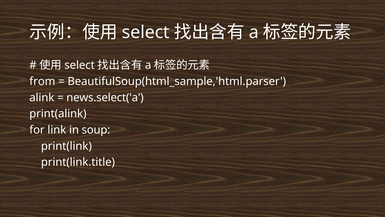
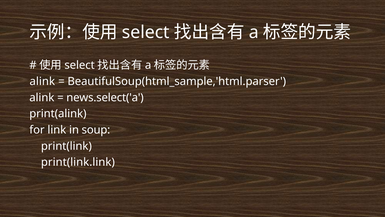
from: from -> alink (42, 81)
print(link.title: print(link.title -> print(link.link (78, 162)
